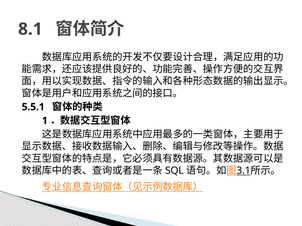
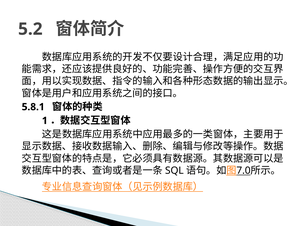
8.1: 8.1 -> 5.2 (30, 29)
5.5.1: 5.5.1 -> 5.8.1 (33, 107)
3.1: 3.1 -> 7.0 (244, 171)
